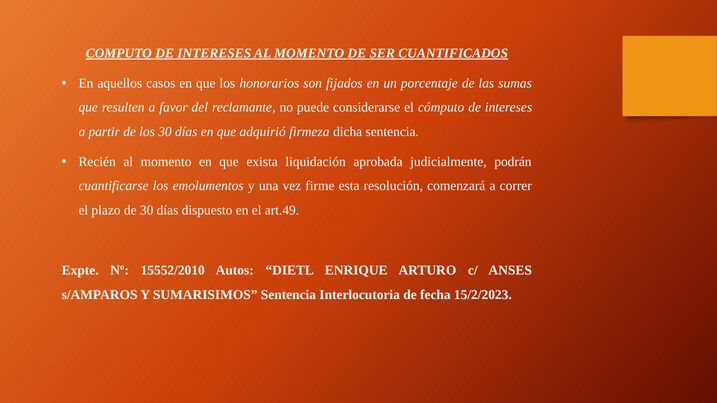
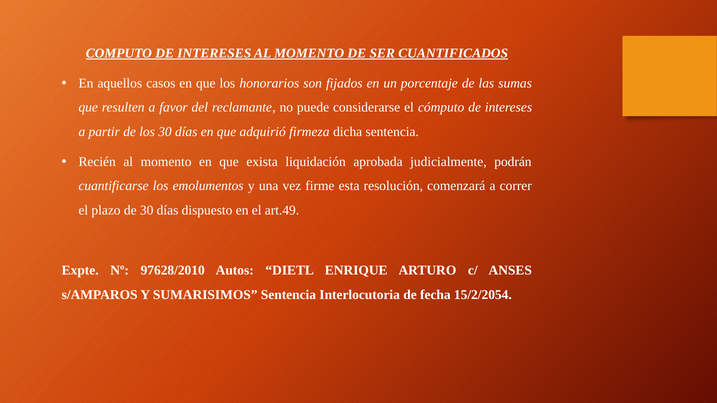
15552/2010: 15552/2010 -> 97628/2010 (173, 271)
15/2/2023: 15/2/2023 -> 15/2/2054 (483, 295)
